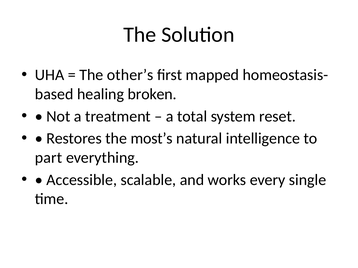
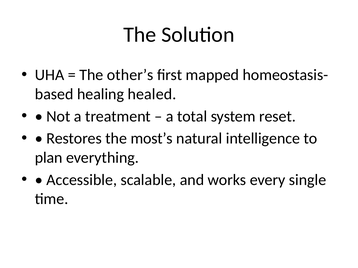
broken: broken -> healed (152, 94)
part: part -> plan (49, 158)
